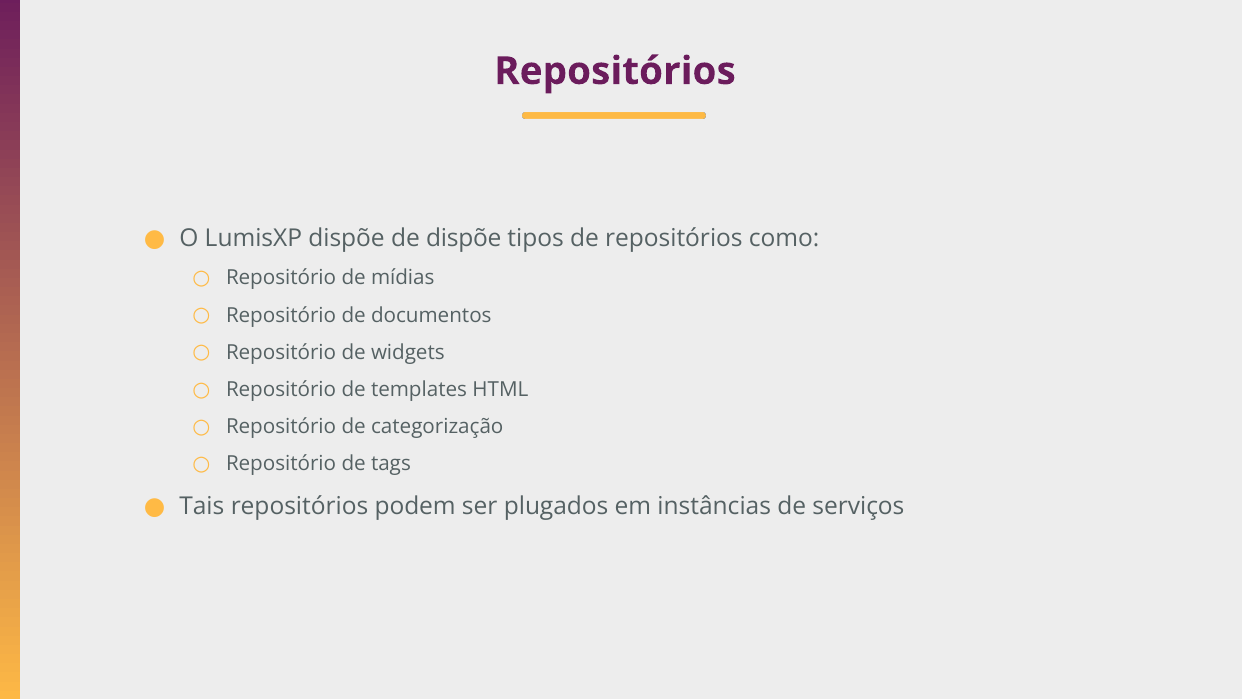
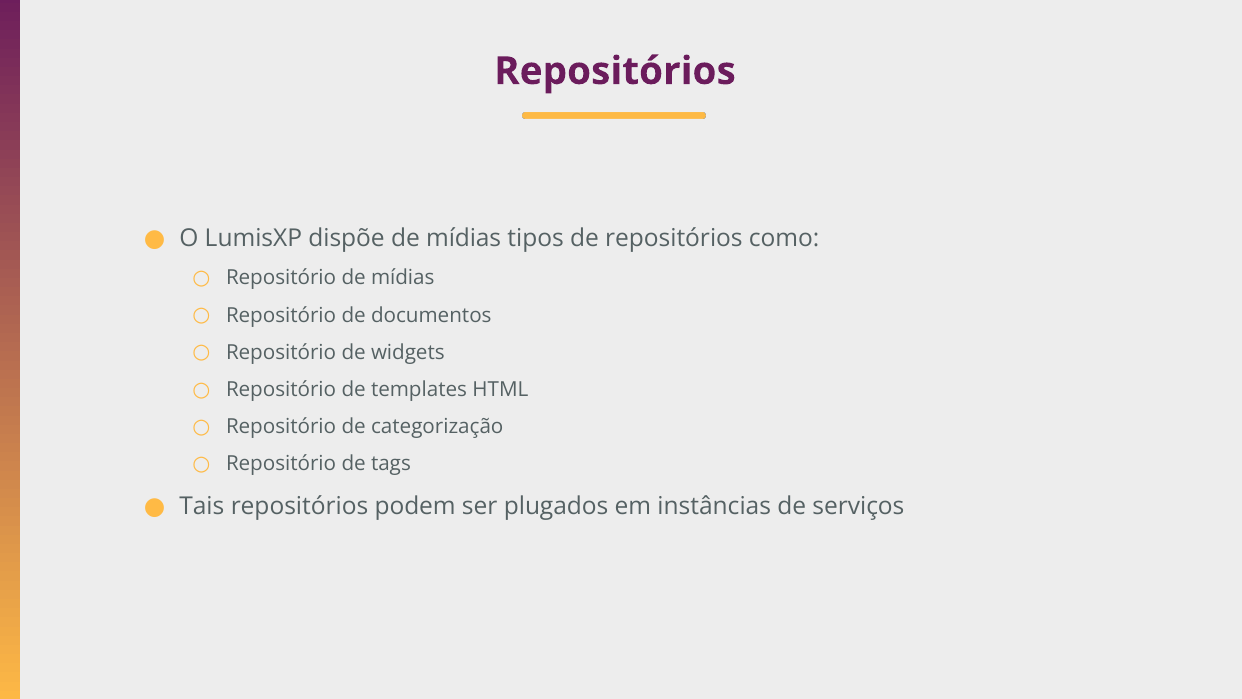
dispõe de dispõe: dispõe -> mídias (464, 239)
